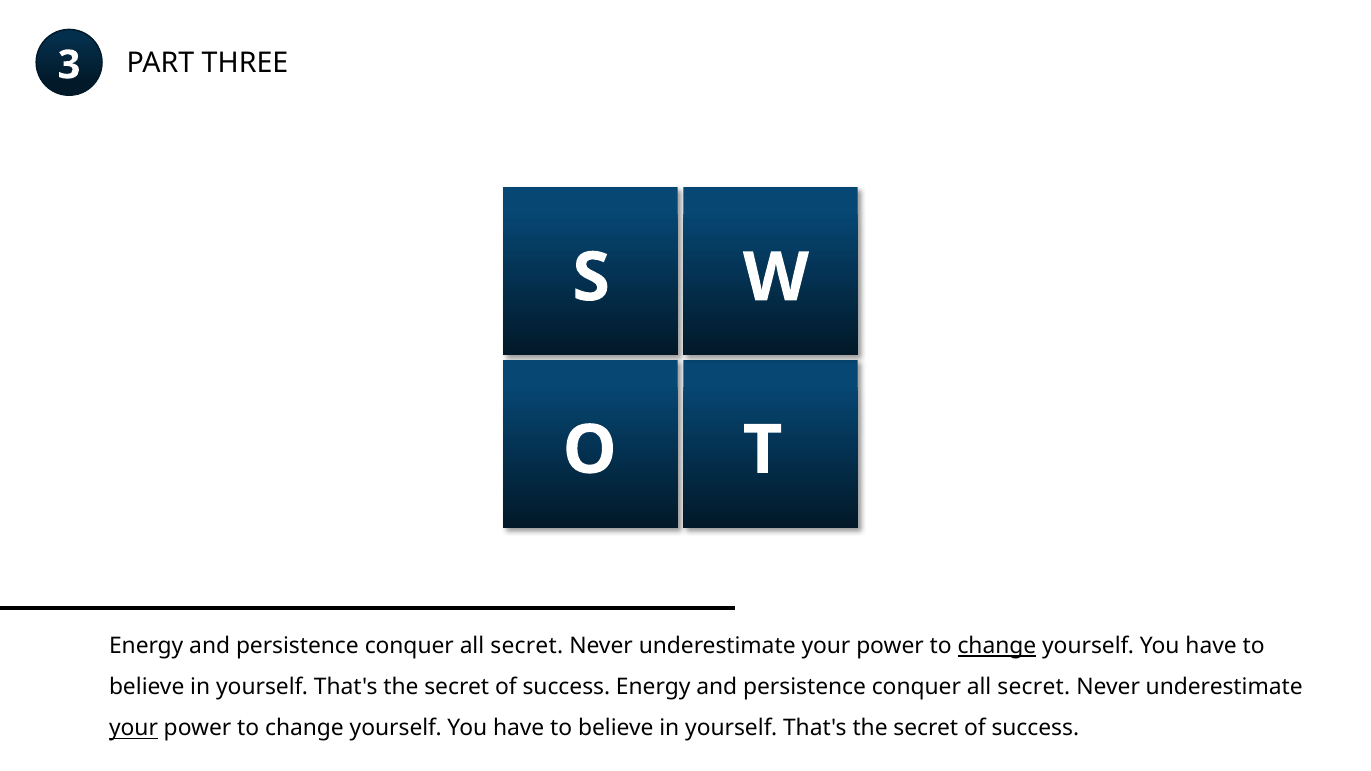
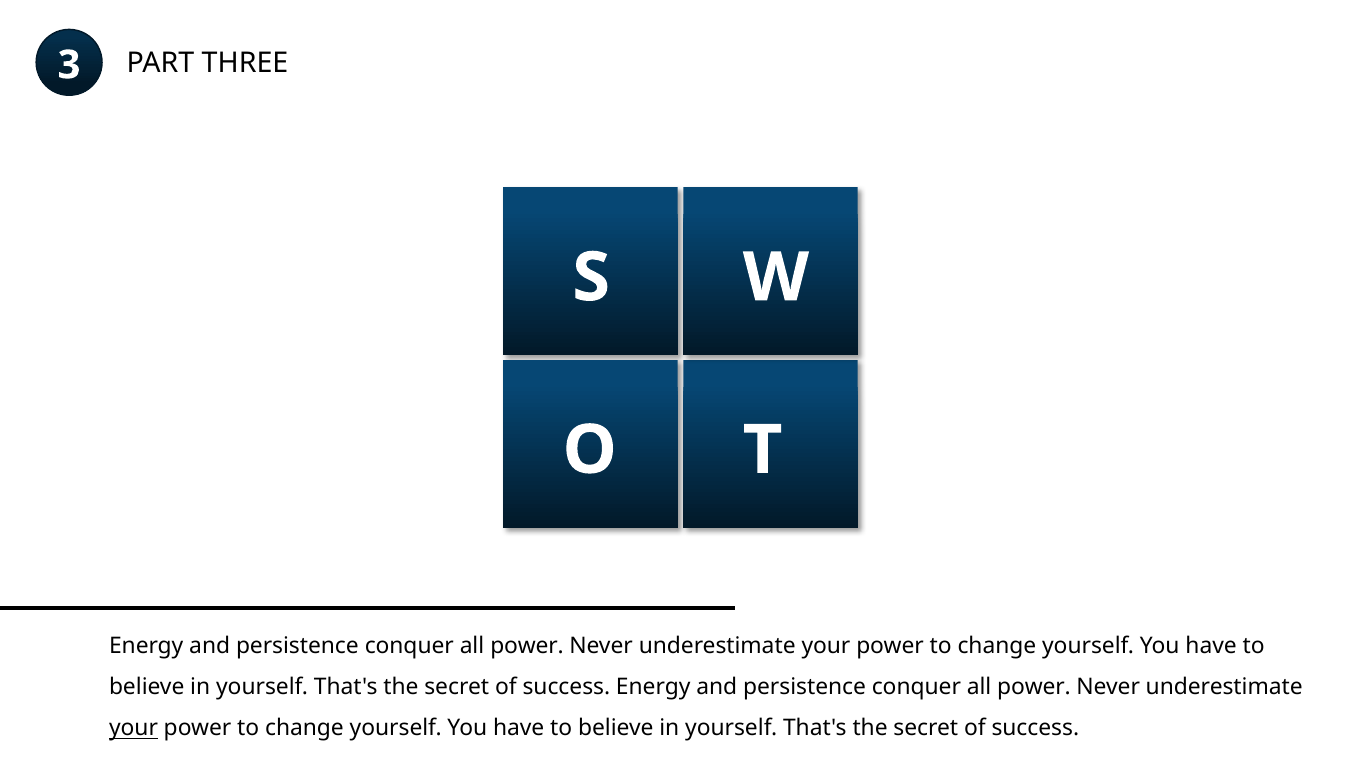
secret: secret -> power (527, 646)
change underline: present -> none (997, 646)
secret: secret -> power (1034, 687)
